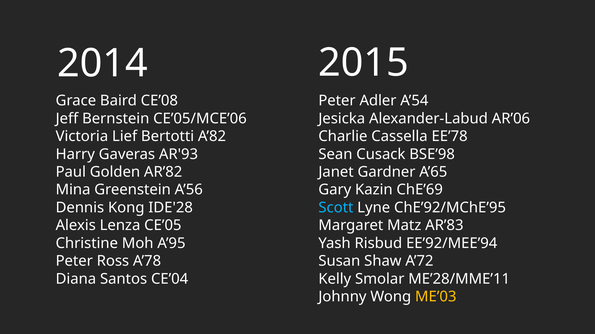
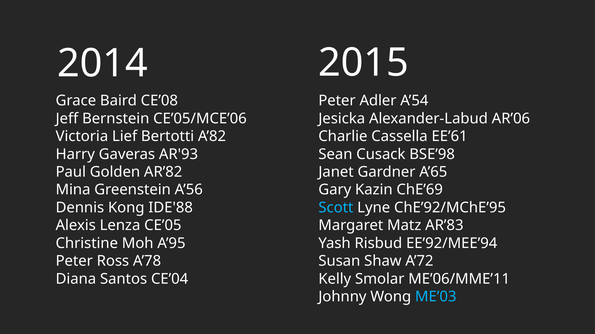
EE’78: EE’78 -> EE’61 (450, 137)
IDE'28: IDE'28 -> IDE'88 (171, 208)
ME’28/MME’11: ME’28/MME’11 -> ME’06/MME’11 (459, 279)
ME’03 colour: yellow -> light blue (436, 297)
